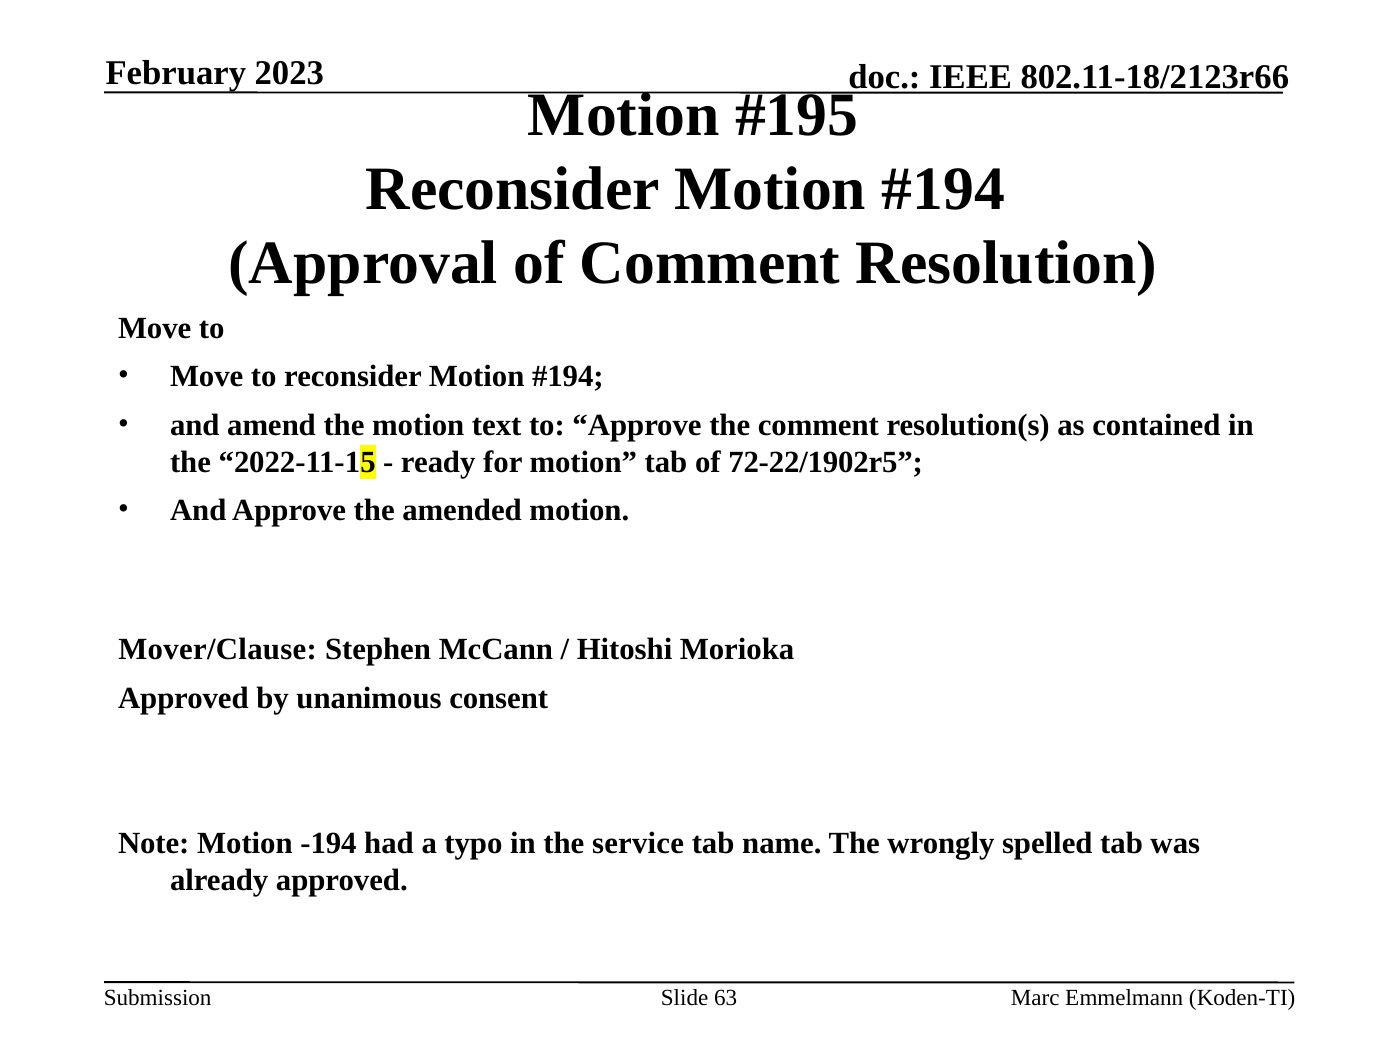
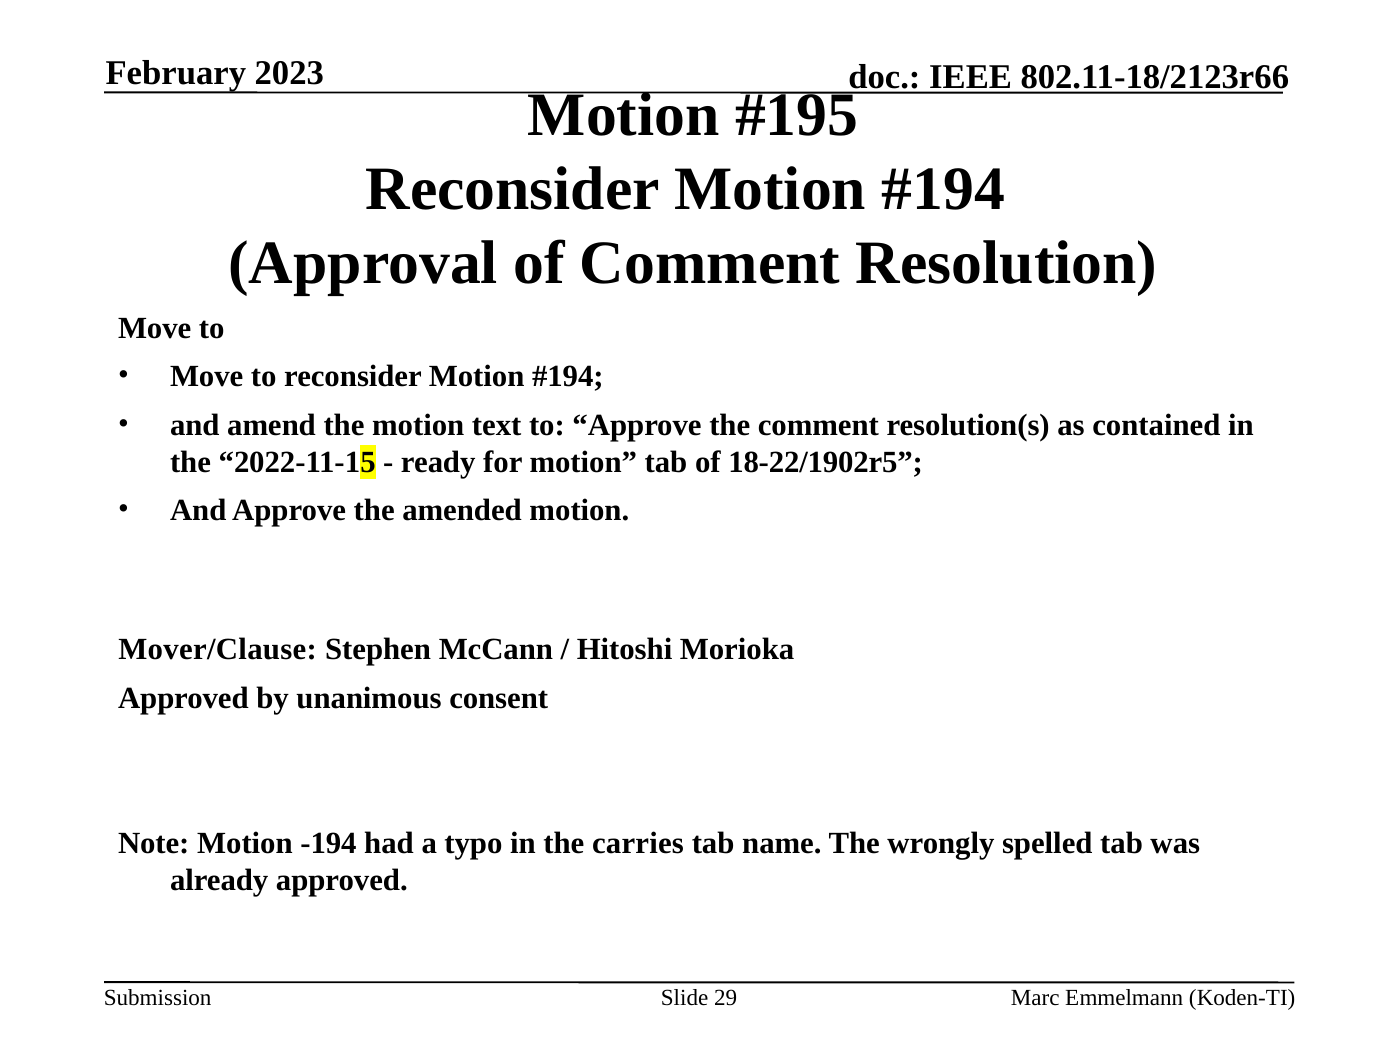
72-22/1902r5: 72-22/1902r5 -> 18-22/1902r5 (826, 462)
service: service -> carries (638, 844)
63: 63 -> 29 (726, 998)
